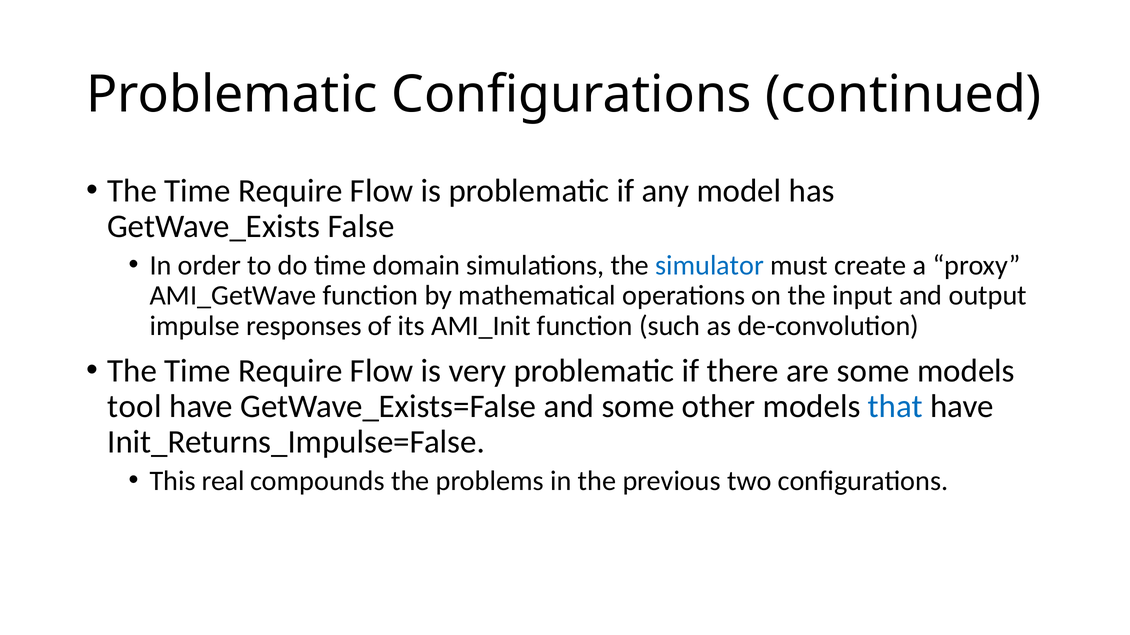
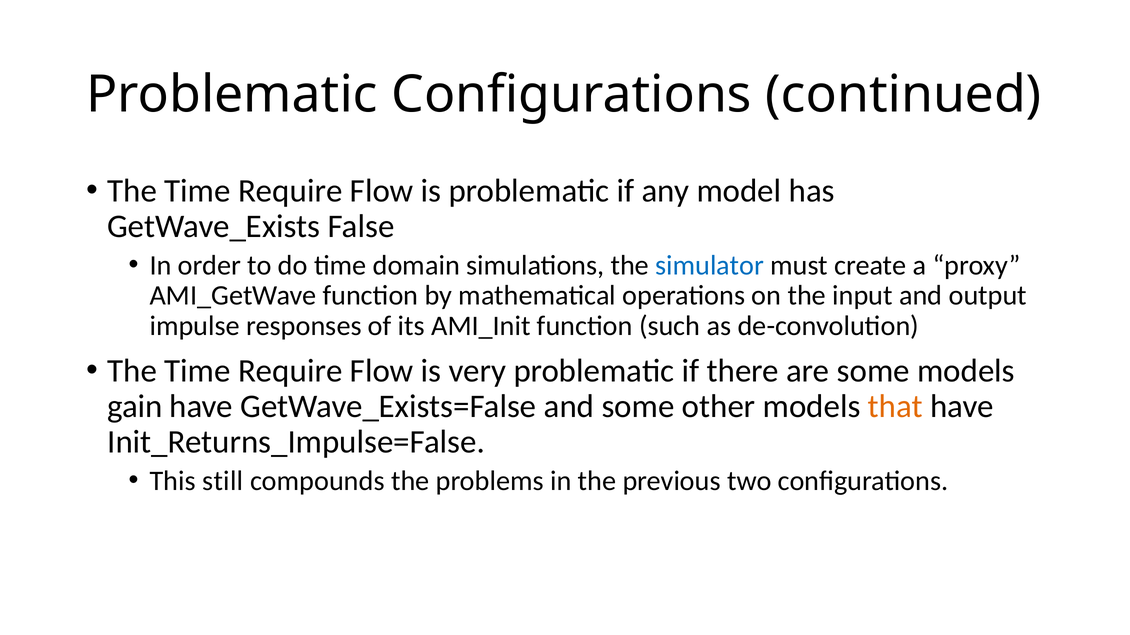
tool: tool -> gain (135, 407)
that colour: blue -> orange (895, 407)
real: real -> still (223, 481)
